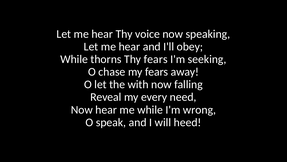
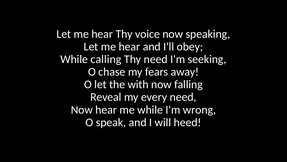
thorns: thorns -> calling (106, 59)
Thy fears: fears -> need (156, 59)
